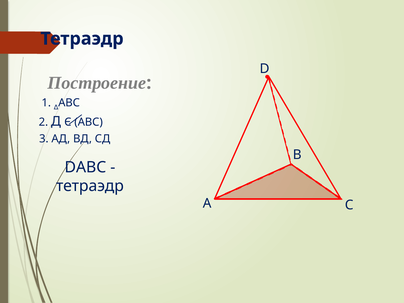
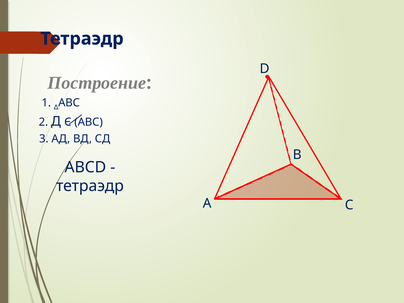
DABC: DABC -> ABCD (85, 167)
